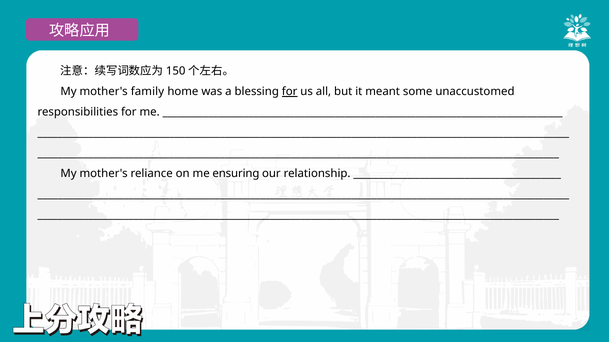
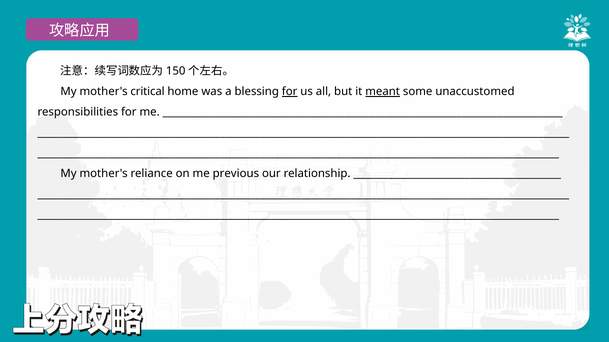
family: family -> critical (148, 92)
meant underline: none -> present (383, 92)
ensuring: ensuring -> previous (236, 174)
